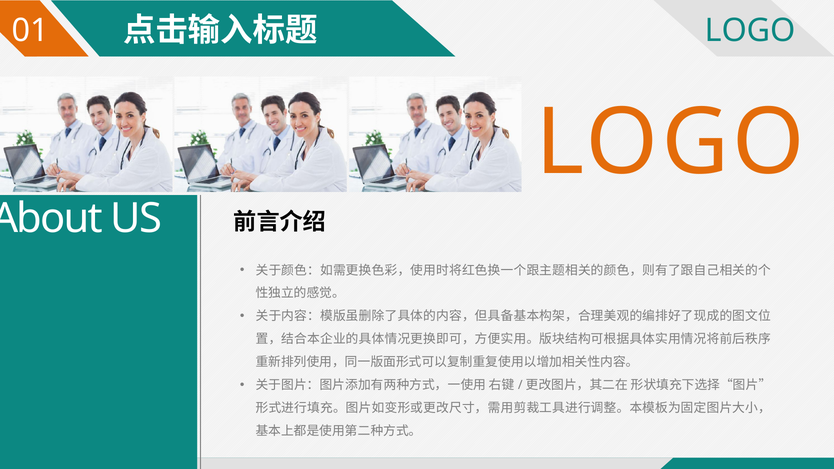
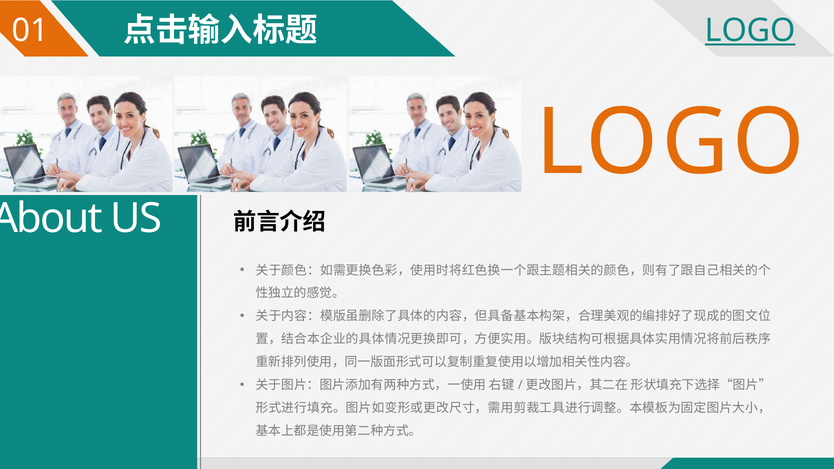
LOGO underline: none -> present (750, 31)
